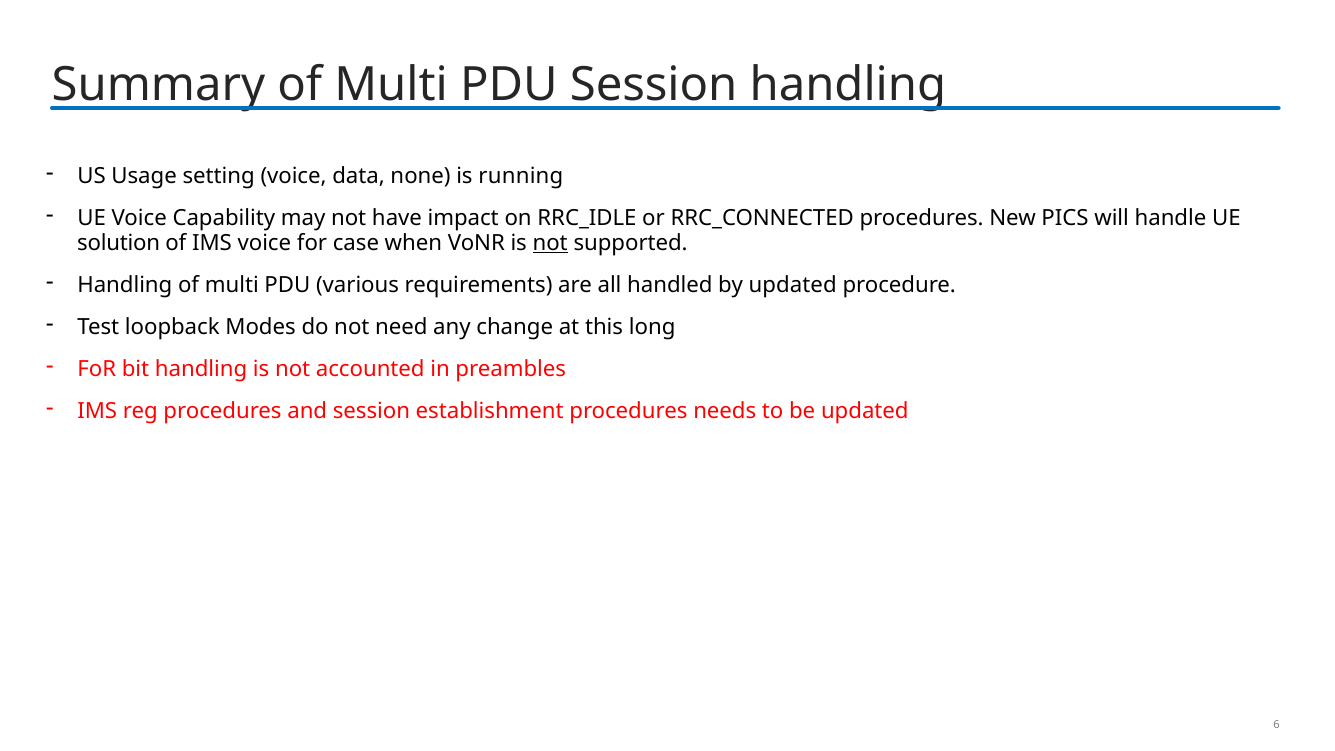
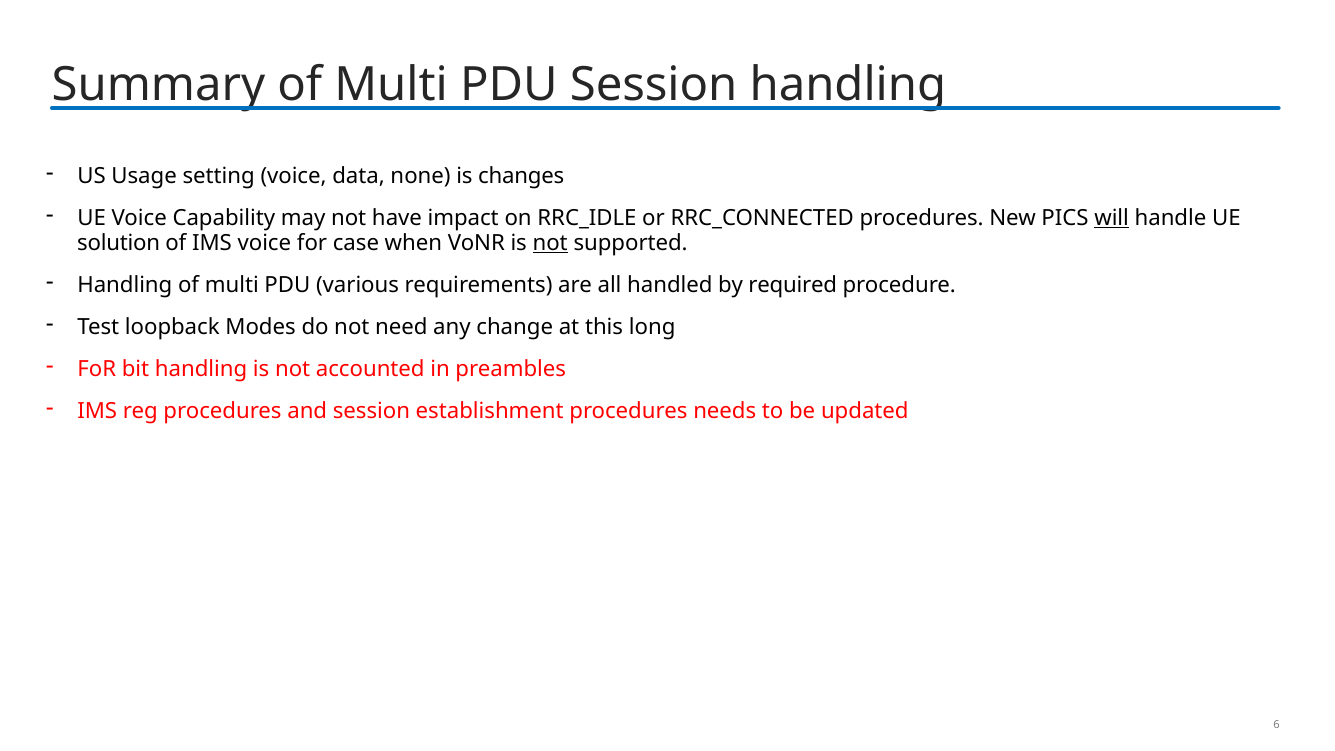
running: running -> changes (521, 176)
will underline: none -> present (1112, 218)
by updated: updated -> required (793, 285)
